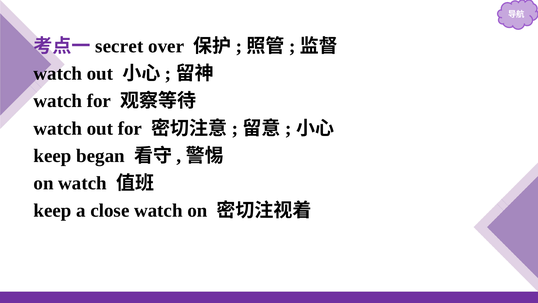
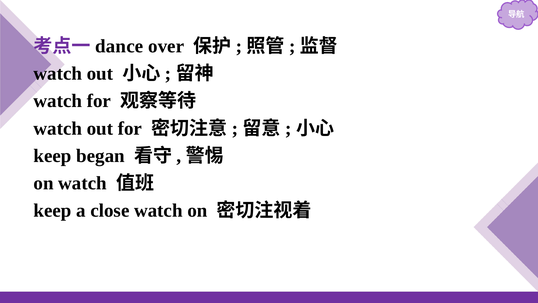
secret: secret -> dance (119, 46)
